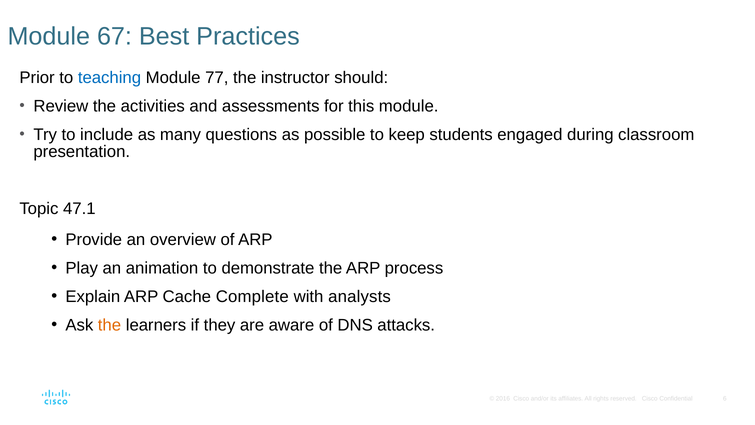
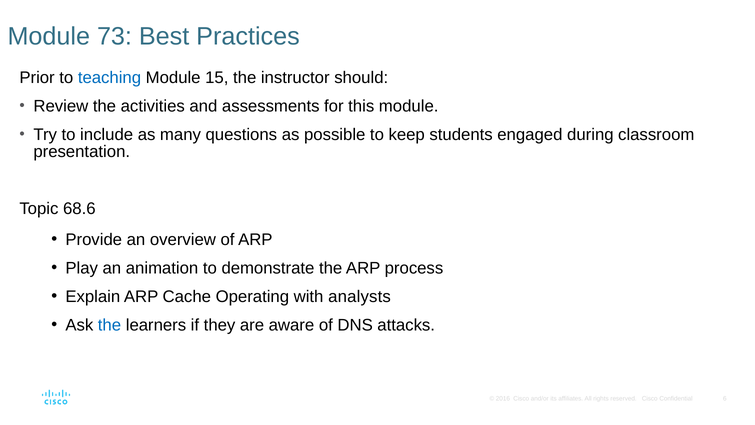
67: 67 -> 73 (114, 36)
77: 77 -> 15 (217, 78)
47.1: 47.1 -> 68.6 (79, 209)
Complete: Complete -> Operating (252, 296)
the colour: orange -> blue (109, 325)
